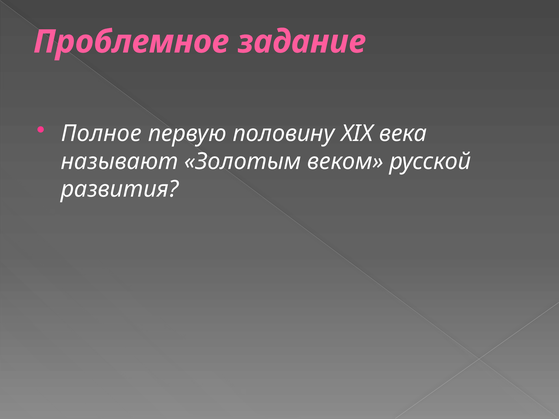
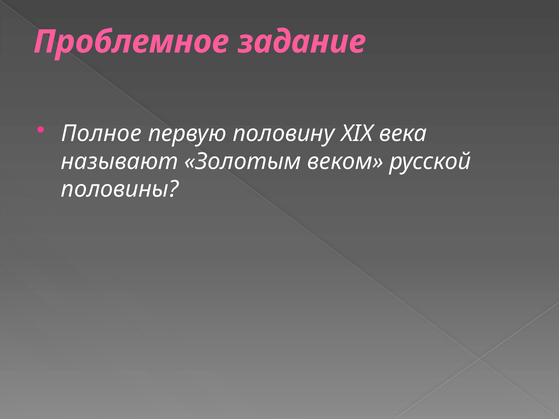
развития: развития -> половины (120, 189)
